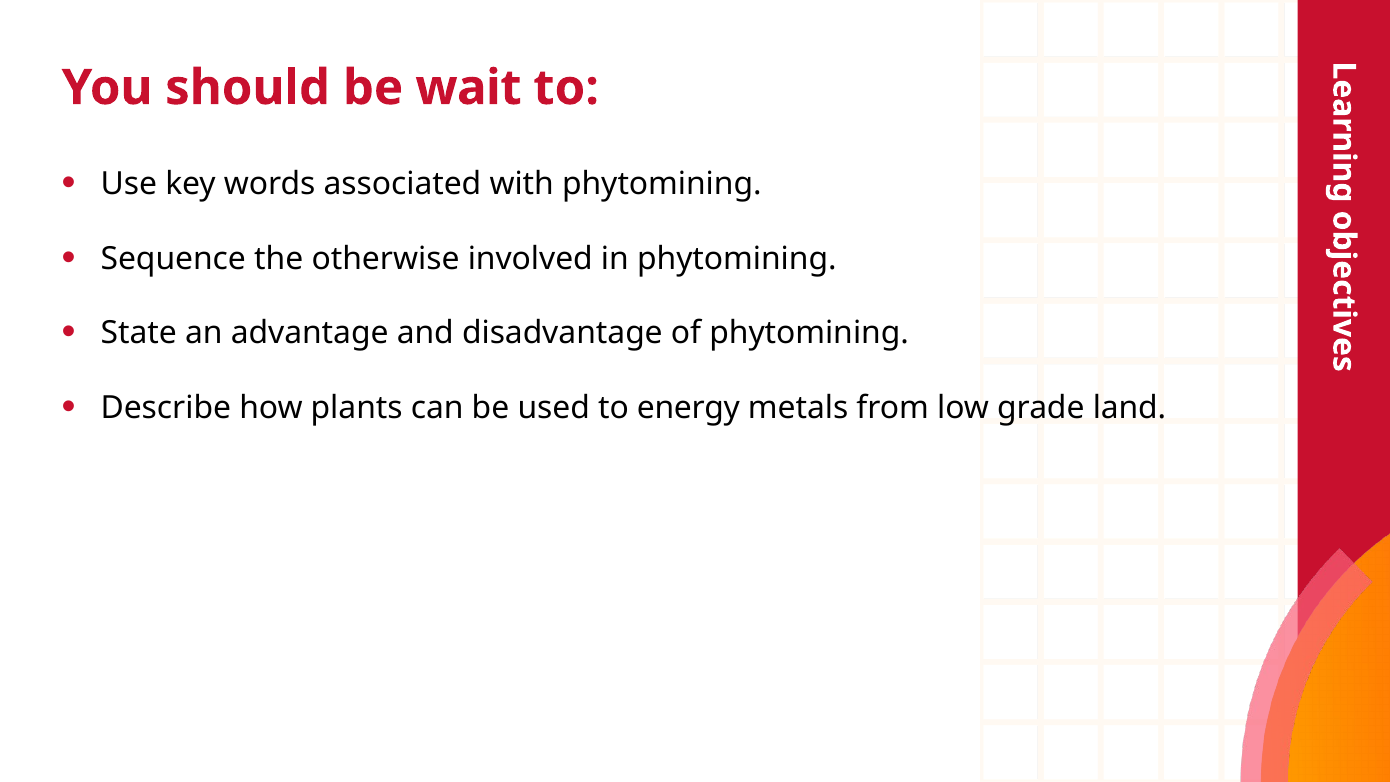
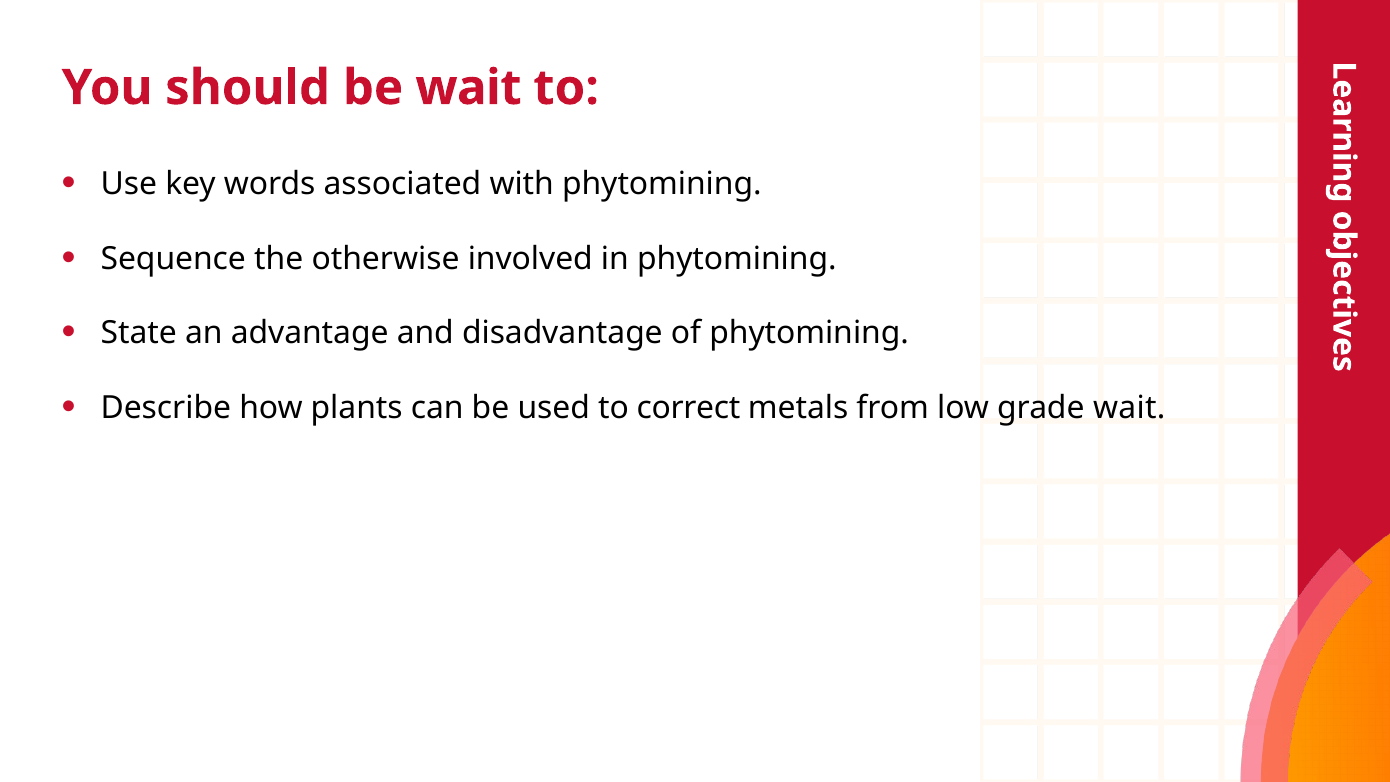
energy: energy -> correct (688, 408)
grade land: land -> wait (1129, 408)
